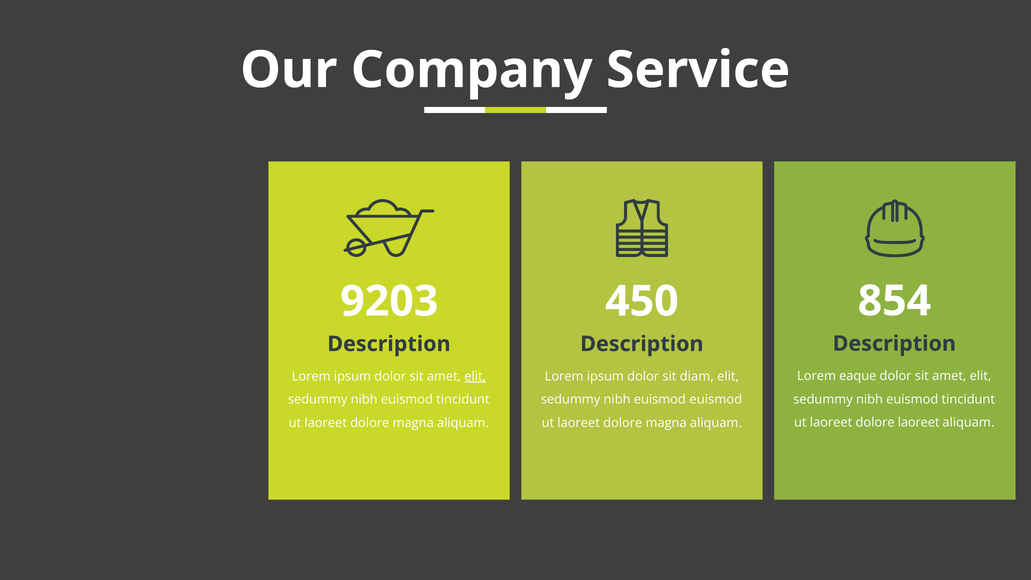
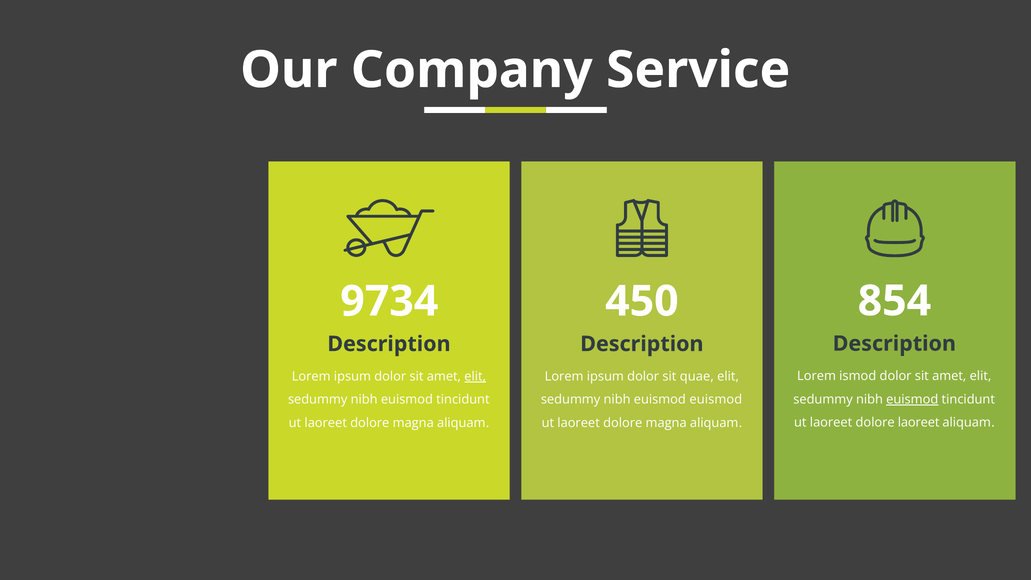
9203: 9203 -> 9734 (389, 301)
eaque: eaque -> ismod (858, 376)
diam: diam -> quae (697, 376)
euismod underline: none -> present (912, 399)
